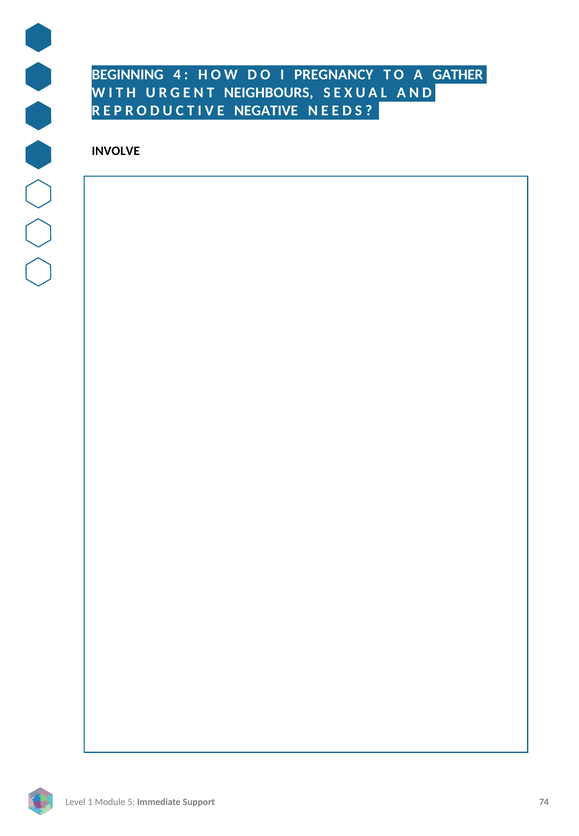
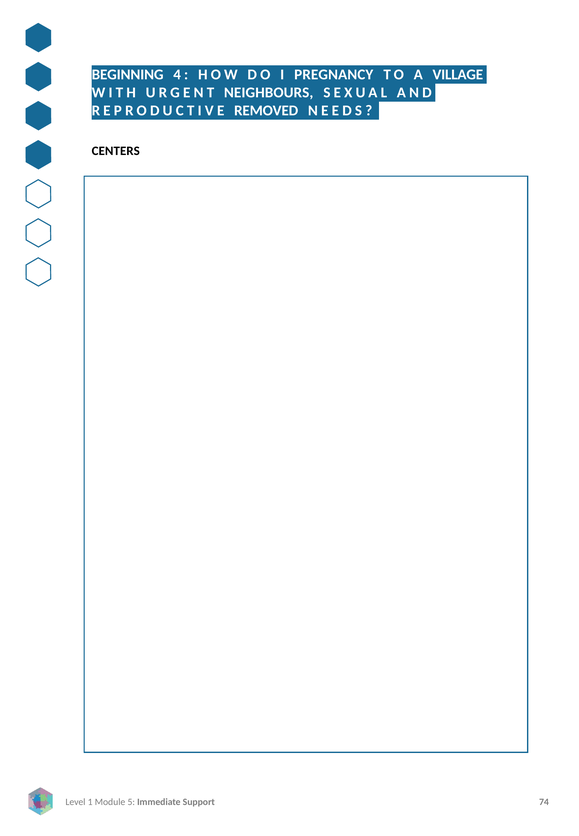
GATHER: GATHER -> VILLAGE (458, 75)
NEGATIVE: NEGATIVE -> REMOVED (266, 111)
INVOLVE: INVOLVE -> CENTERS (116, 151)
